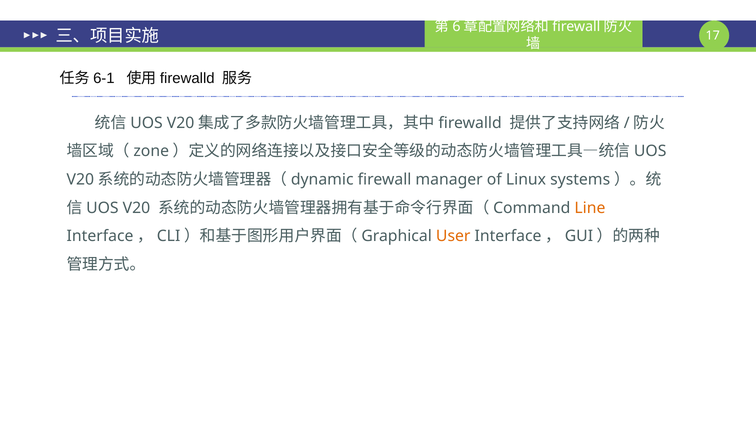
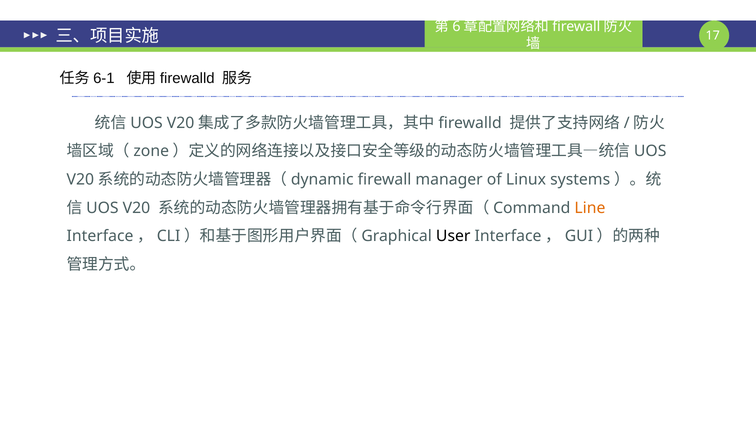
User colour: orange -> black (453, 236)
